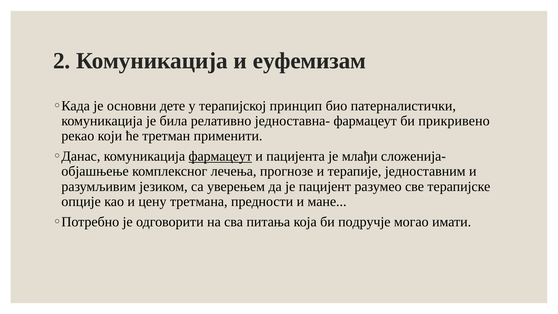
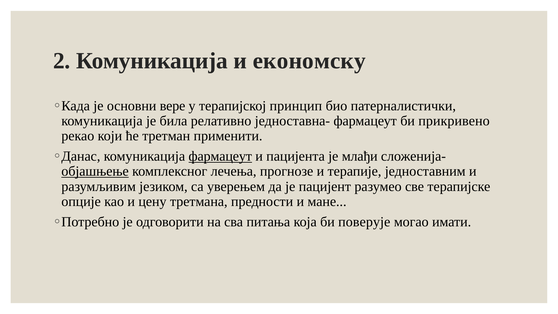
еуфемизам: еуфемизам -> економску (309, 61)
дете: дете -> вере (173, 106)
објашњење underline: none -> present (95, 171)
подручје: подручје -> поверује (364, 222)
